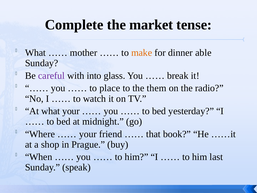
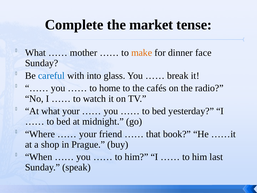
able: able -> face (203, 53)
careful colour: purple -> blue (51, 76)
place: place -> home (110, 88)
them: them -> cafés (157, 88)
